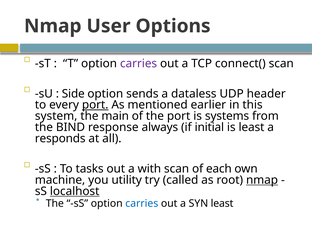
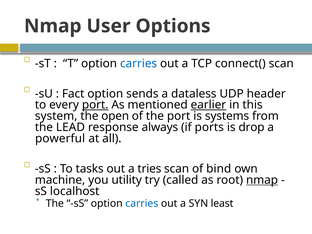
carries colour: purple -> blue (139, 64)
Side: Side -> Fact (73, 94)
earlier underline: none -> present (208, 105)
main: main -> open (115, 116)
BIND: BIND -> LEAD (70, 127)
initial: initial -> ports (209, 127)
is least: least -> drop (252, 127)
responds: responds -> powerful (60, 139)
with: with -> tries (149, 169)
each: each -> bind (219, 169)
localhost underline: present -> none (75, 191)
